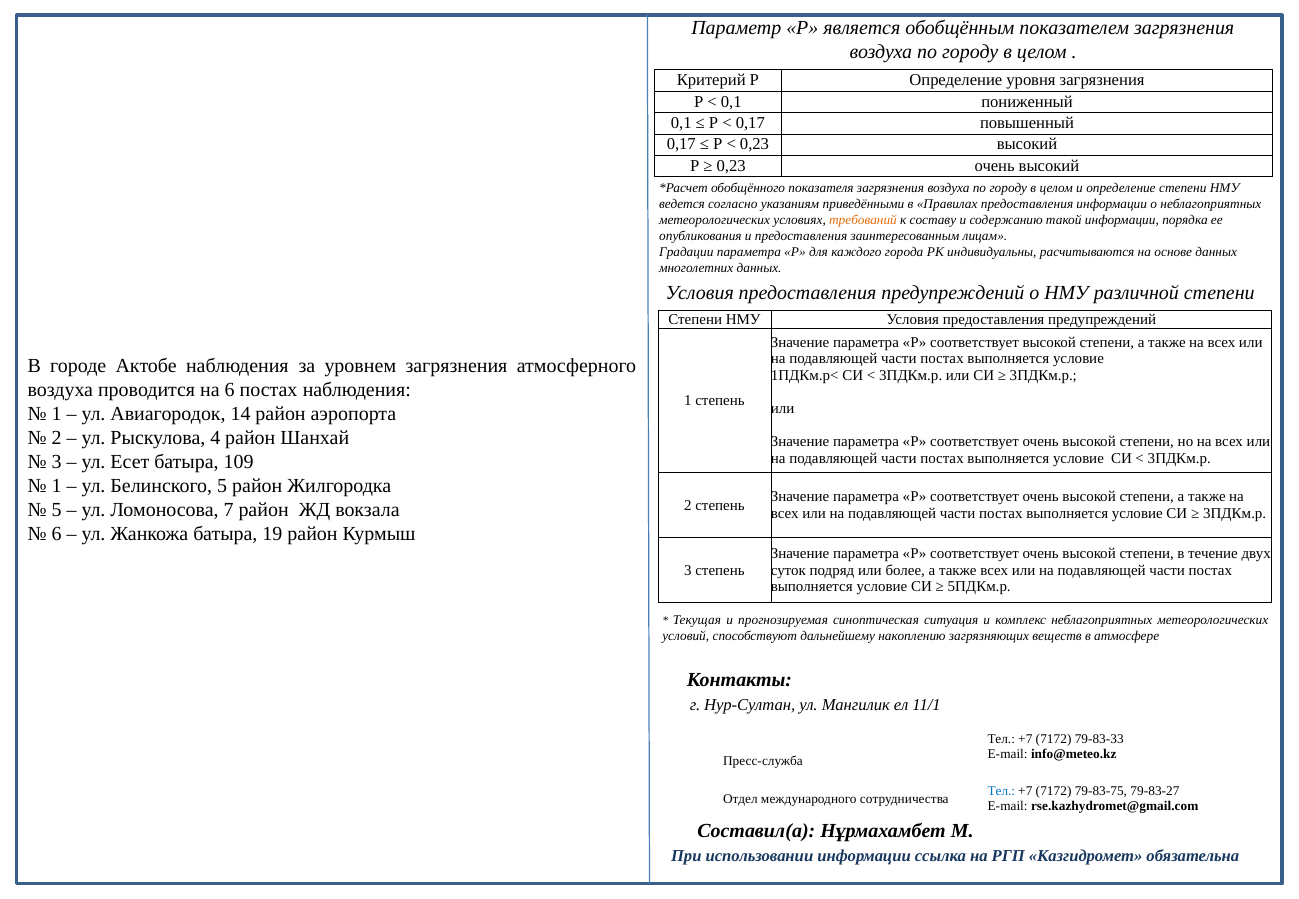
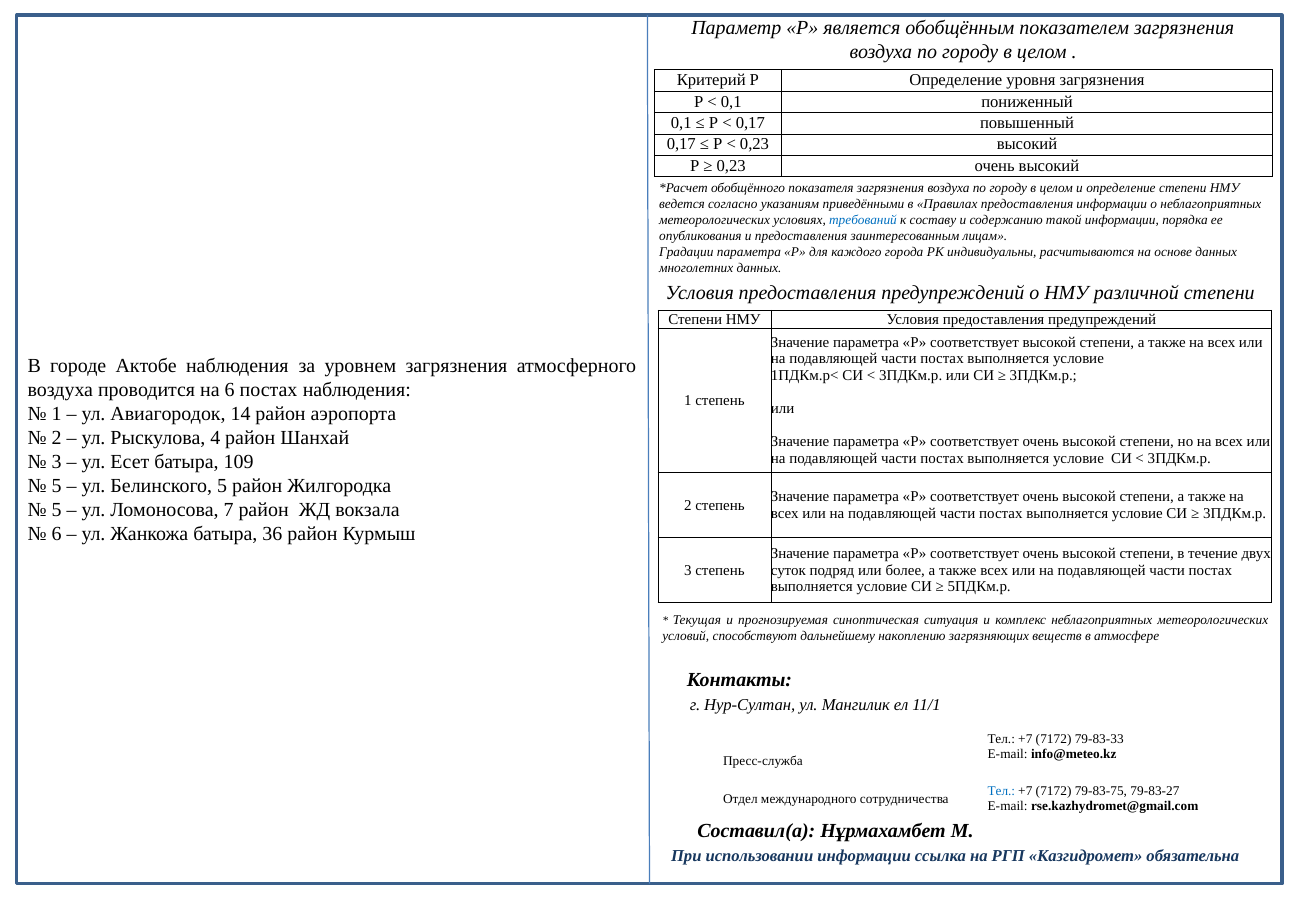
требований colour: orange -> blue (863, 220)
1: 1 -> 5 (57, 486)
19: 19 -> 36 (272, 534)
